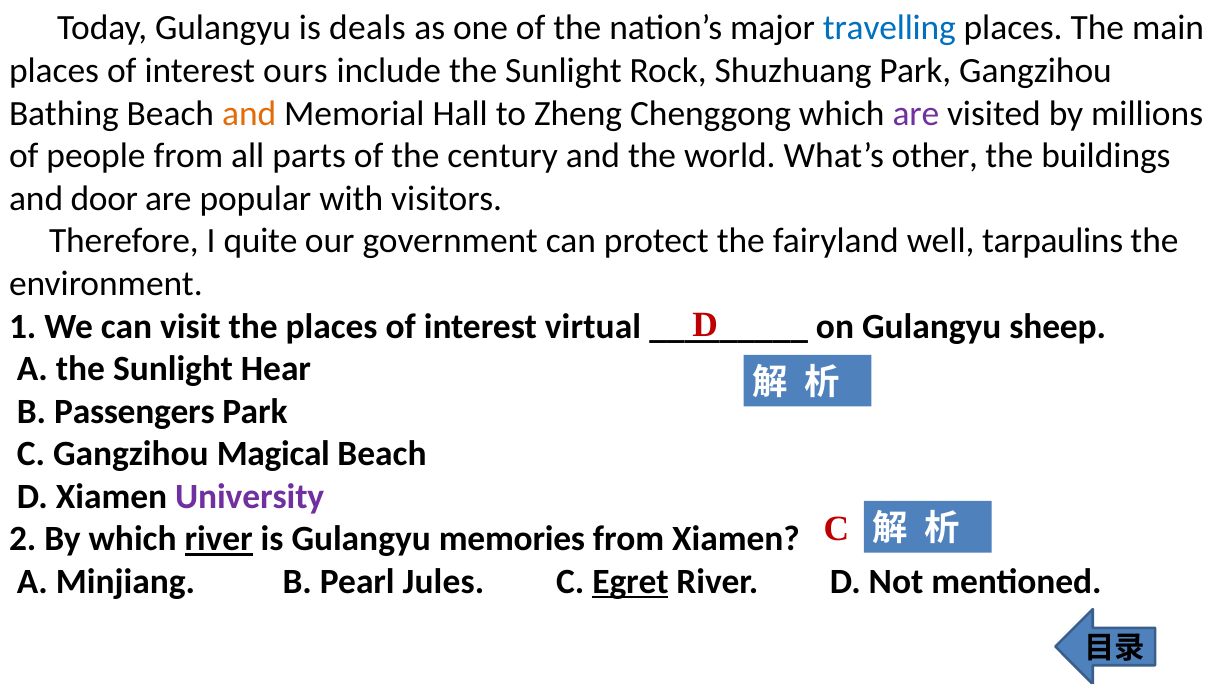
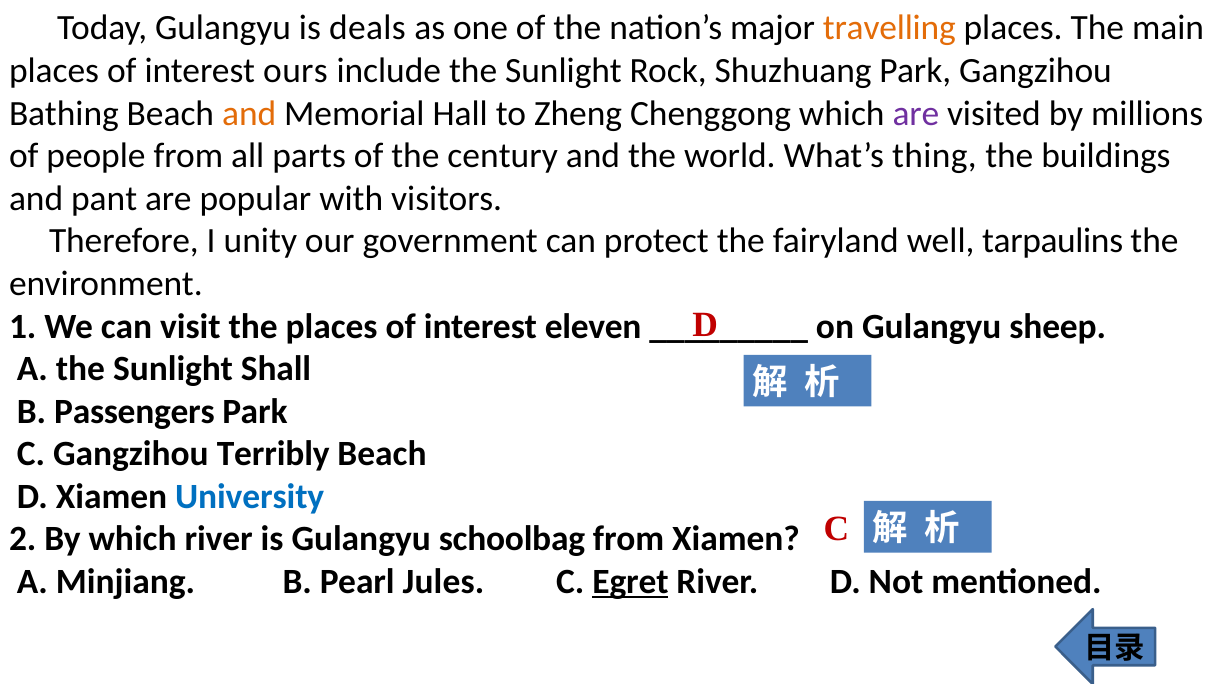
travelling colour: blue -> orange (889, 28)
other: other -> thing (934, 156)
door: door -> pant (104, 199)
quite: quite -> unity (260, 241)
virtual: virtual -> eleven (593, 326)
Hear: Hear -> Shall (276, 369)
Magical: Magical -> Terribly (273, 454)
University colour: purple -> blue (250, 497)
river underline: present -> none (219, 539)
memories: memories -> schoolbag (512, 539)
